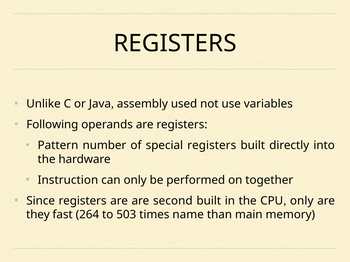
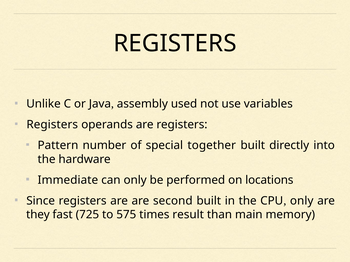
Following: Following -> Registers (52, 125)
special registers: registers -> together (212, 146)
Instruction: Instruction -> Immediate (68, 180)
together: together -> locations (269, 180)
264: 264 -> 725 (87, 215)
503: 503 -> 575 (126, 215)
name: name -> result (188, 215)
